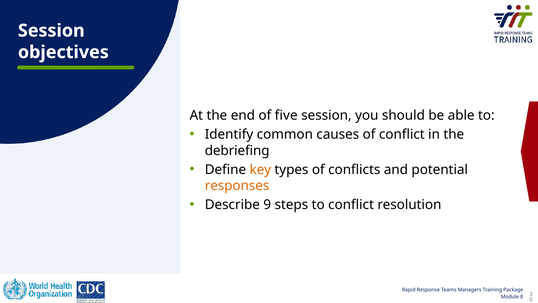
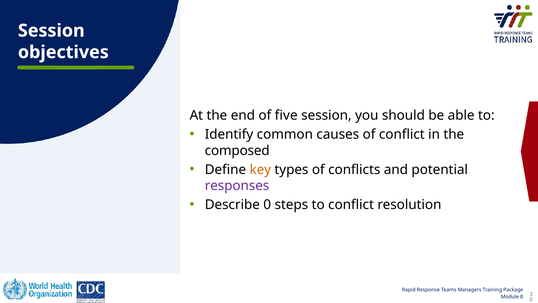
debriefing: debriefing -> composed (237, 150)
responses colour: orange -> purple (237, 186)
Describe 9: 9 -> 0 (267, 204)
